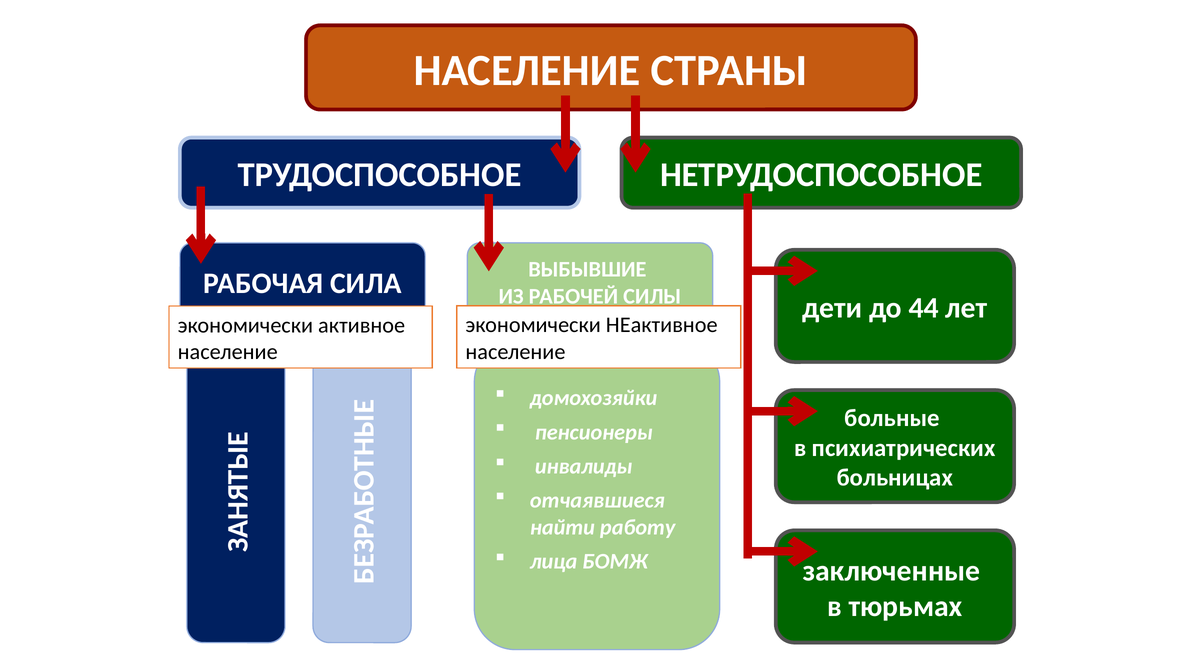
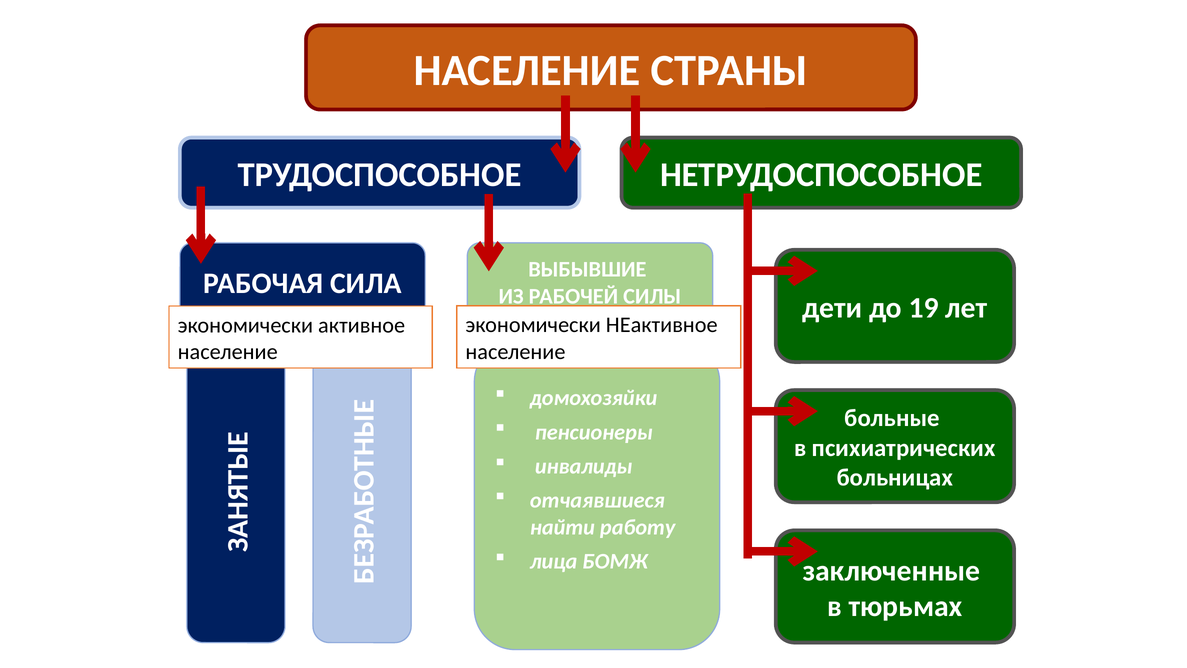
44: 44 -> 19 (924, 308)
